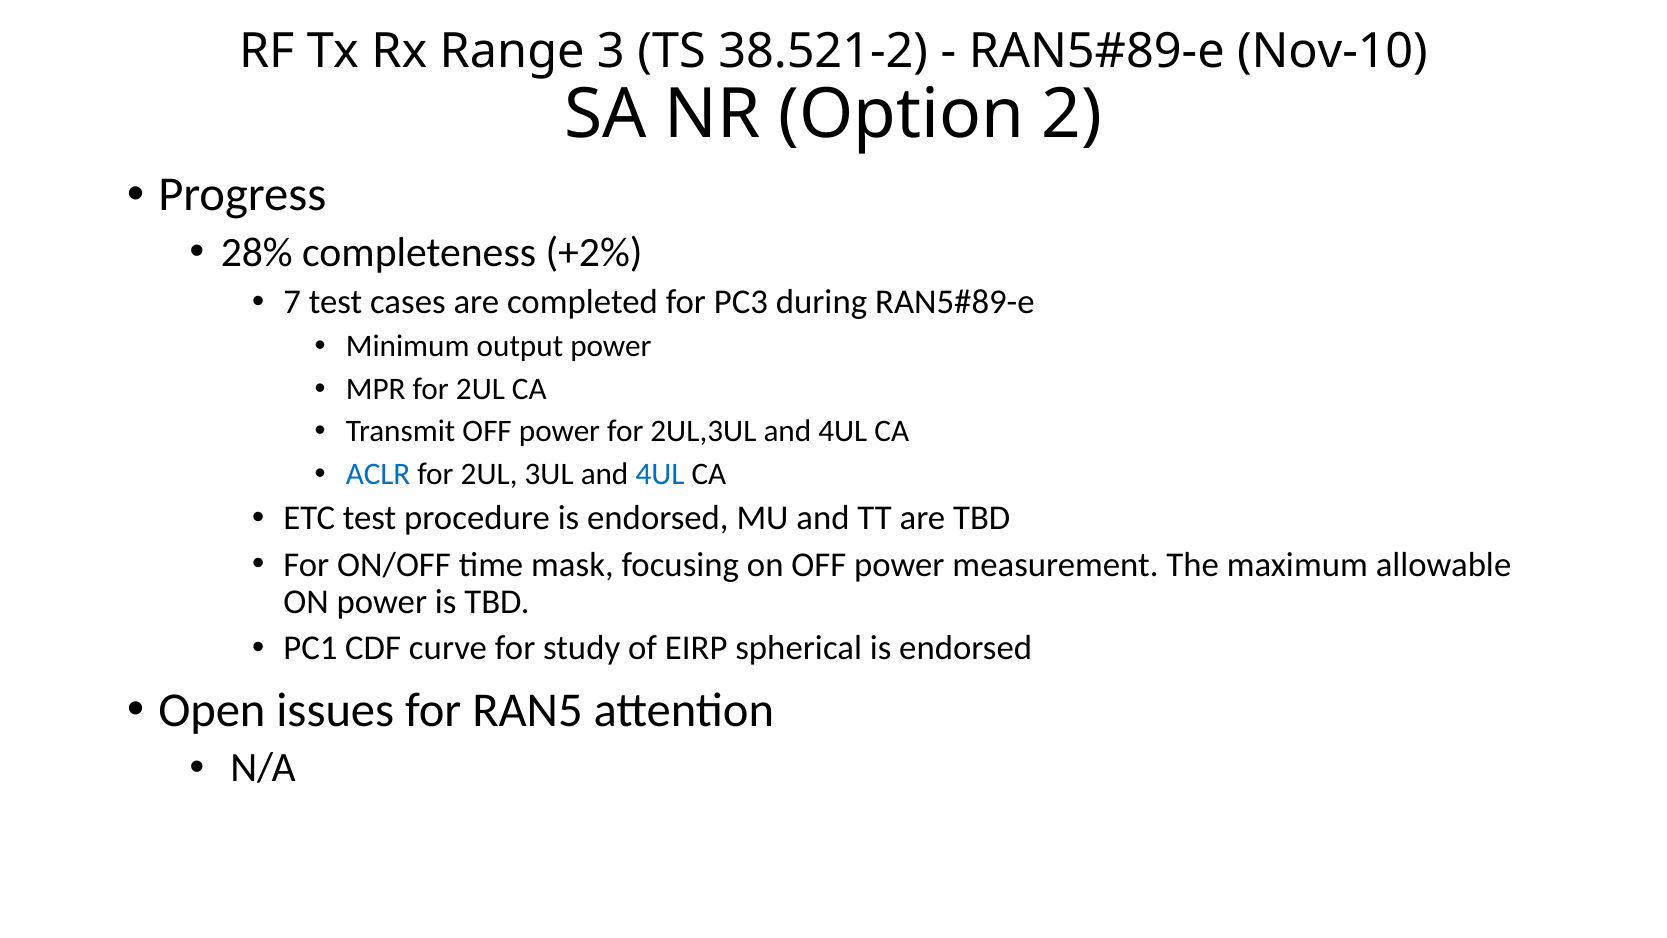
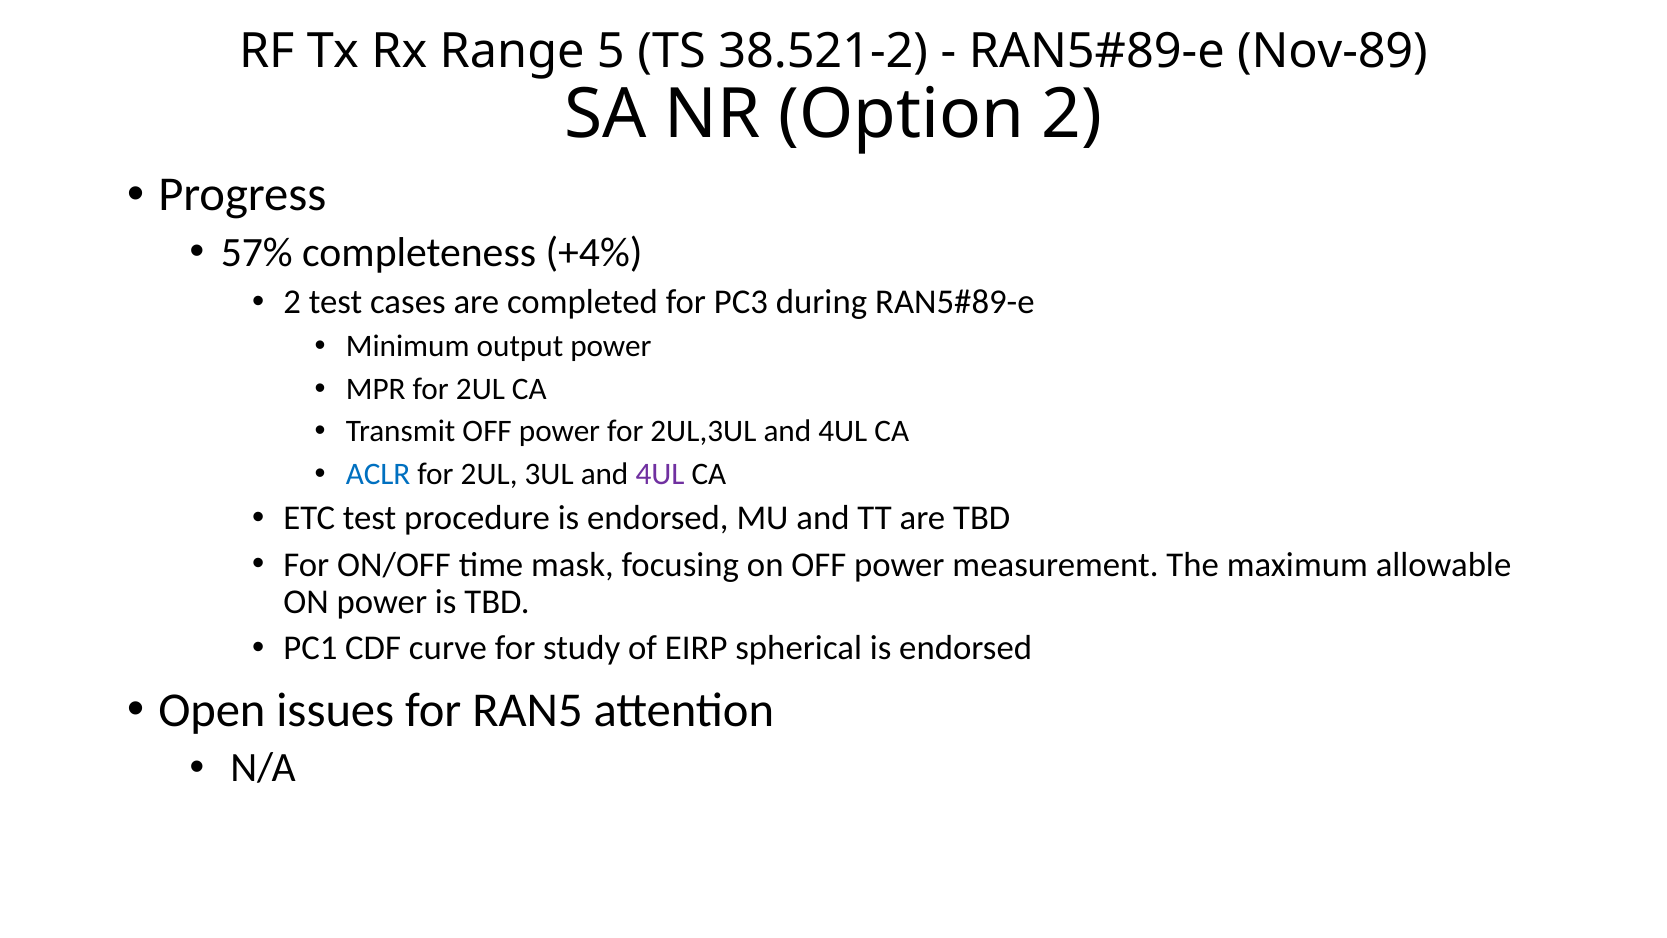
3: 3 -> 5 (611, 51)
Nov-10: Nov-10 -> Nov-89 (1332, 51)
28%: 28% -> 57% (257, 252)
+2%: +2% -> +4% (594, 252)
7: 7 -> 2 (292, 302)
4UL colour: blue -> purple (660, 474)
